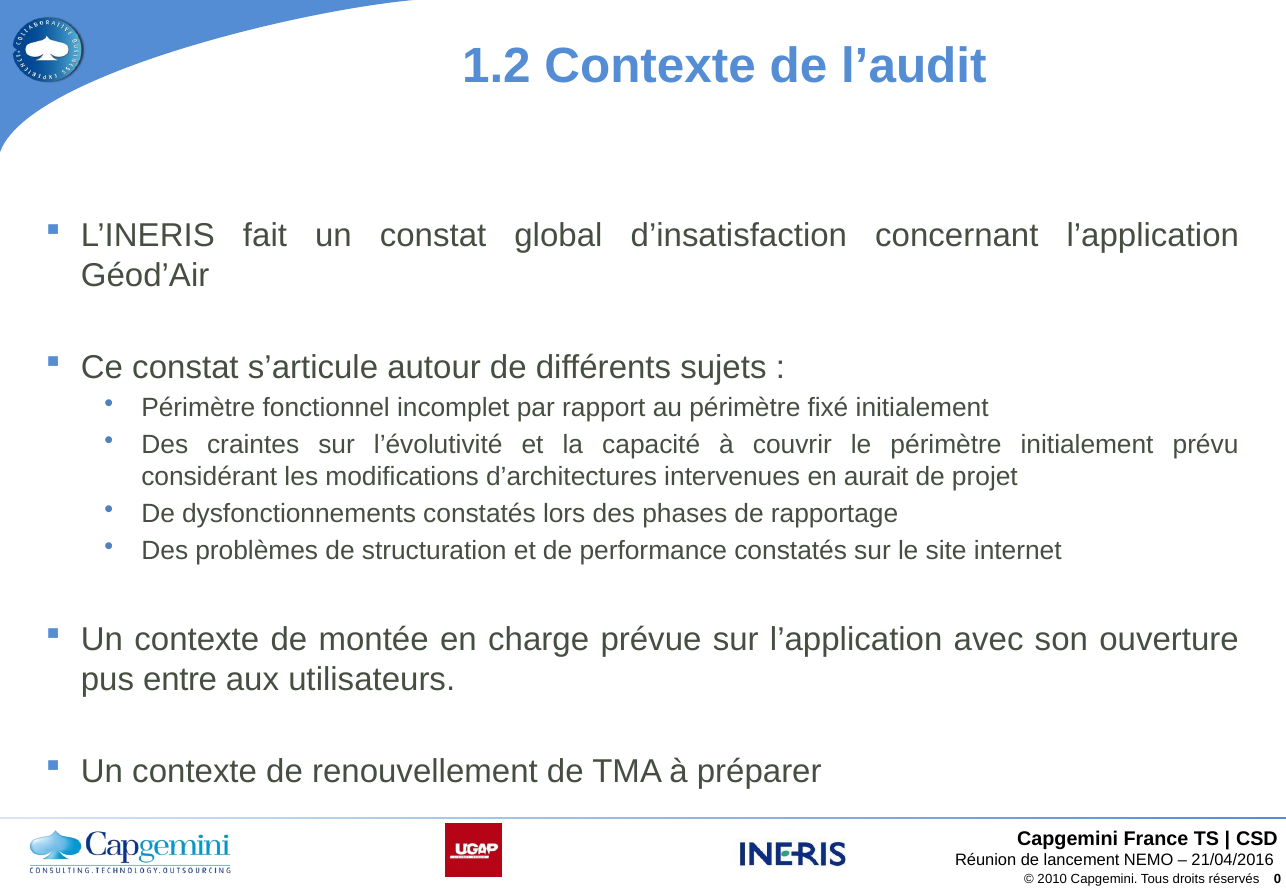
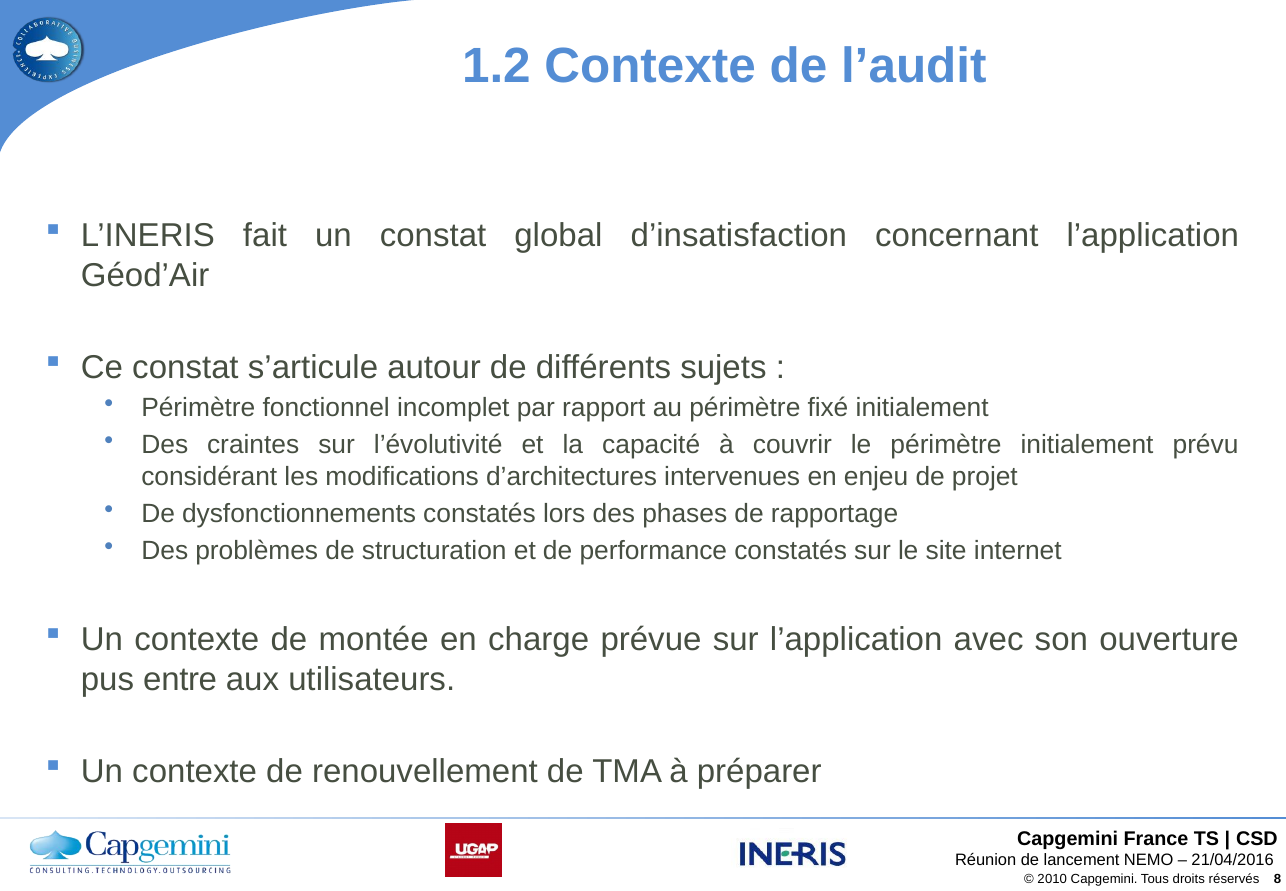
aurait: aurait -> enjeu (876, 477)
0: 0 -> 8 (1278, 879)
